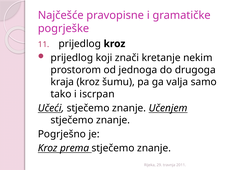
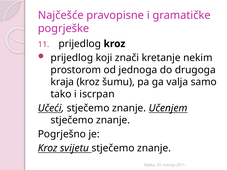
prema: prema -> svijetu (74, 148)
